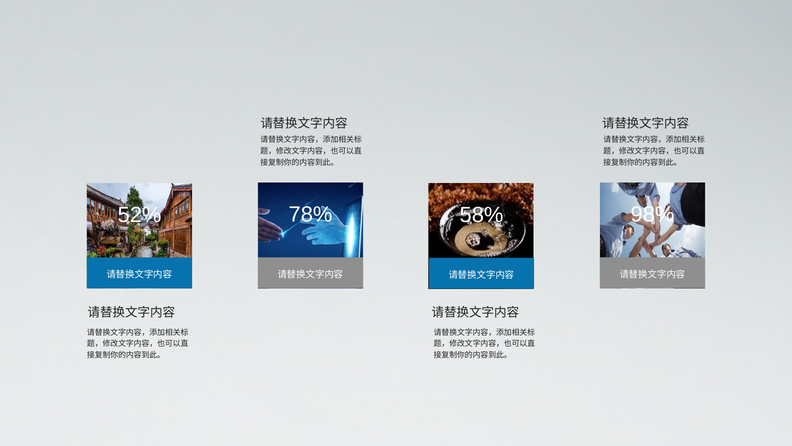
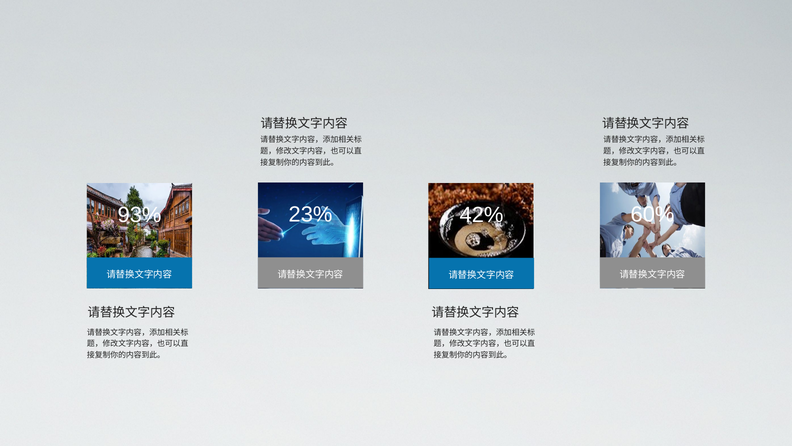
78%: 78% -> 23% (311, 214)
98%: 98% -> 60% (653, 214)
52%: 52% -> 93% (140, 215)
58%: 58% -> 42% (481, 215)
